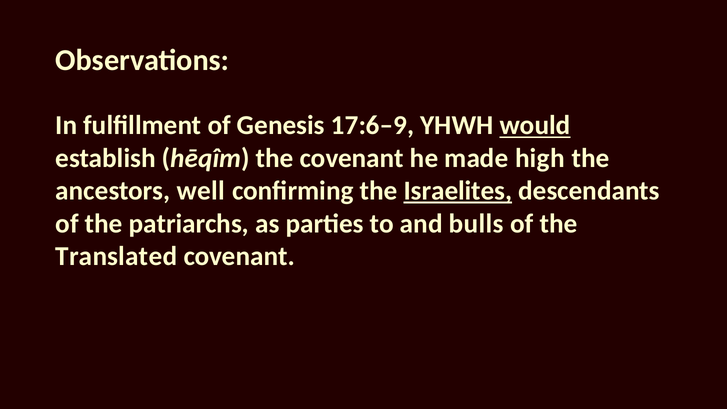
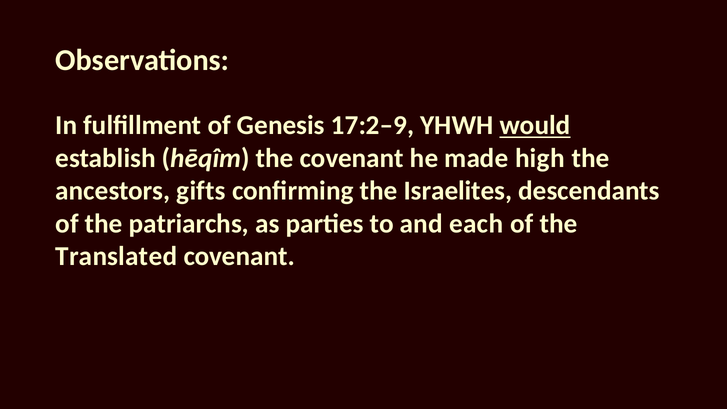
17:6–9: 17:6–9 -> 17:2–9 (373, 125)
well: well -> gifts (201, 191)
Israelites underline: present -> none (458, 191)
bulls: bulls -> each (476, 224)
